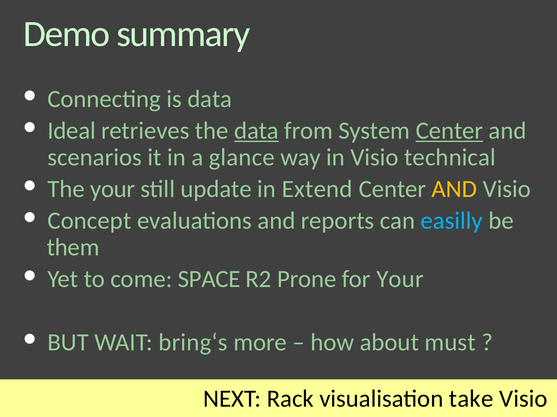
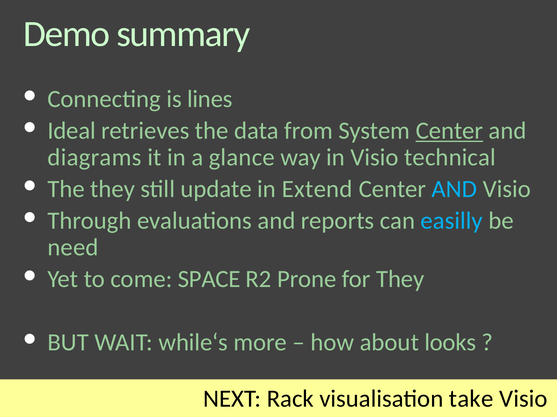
is data: data -> lines (210, 99)
data underline: present -> none (257, 131)
scenarios: scenarios -> diagrams (94, 158)
The your: your -> they (113, 189)
AND colour: yellow -> light blue (454, 189)
Concept: Concept -> Through (89, 221)
them: them -> need (73, 248)
for Your: Your -> They (400, 280)
bring‘s: bring‘s -> while‘s (193, 343)
must: must -> looks (450, 343)
